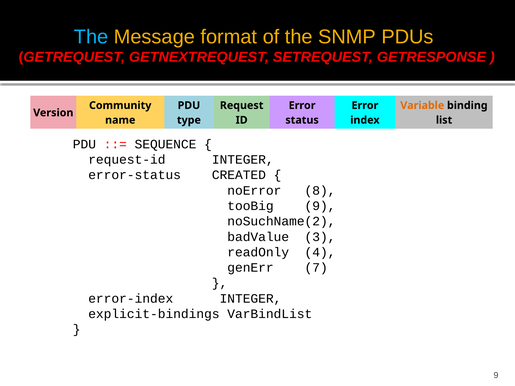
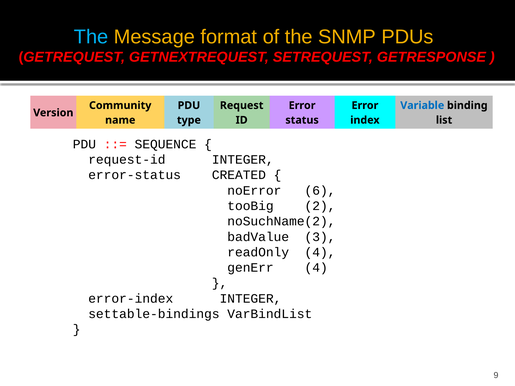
Variable colour: orange -> blue (422, 105)
8: 8 -> 6 (320, 191)
tooBig 9: 9 -> 2 (320, 206)
genErr 7: 7 -> 4 (316, 268)
explicit-bindings: explicit-bindings -> settable-bindings (154, 314)
